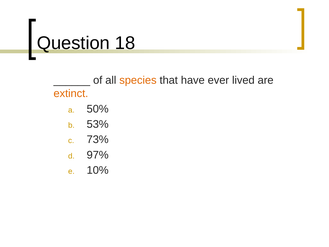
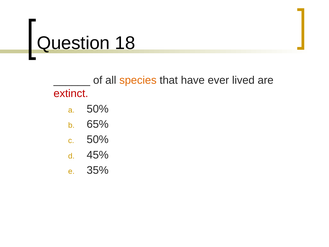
extinct colour: orange -> red (71, 93)
53%: 53% -> 65% (98, 124)
73%: 73% -> 50% (98, 139)
97%: 97% -> 45% (98, 155)
10%: 10% -> 35% (98, 170)
